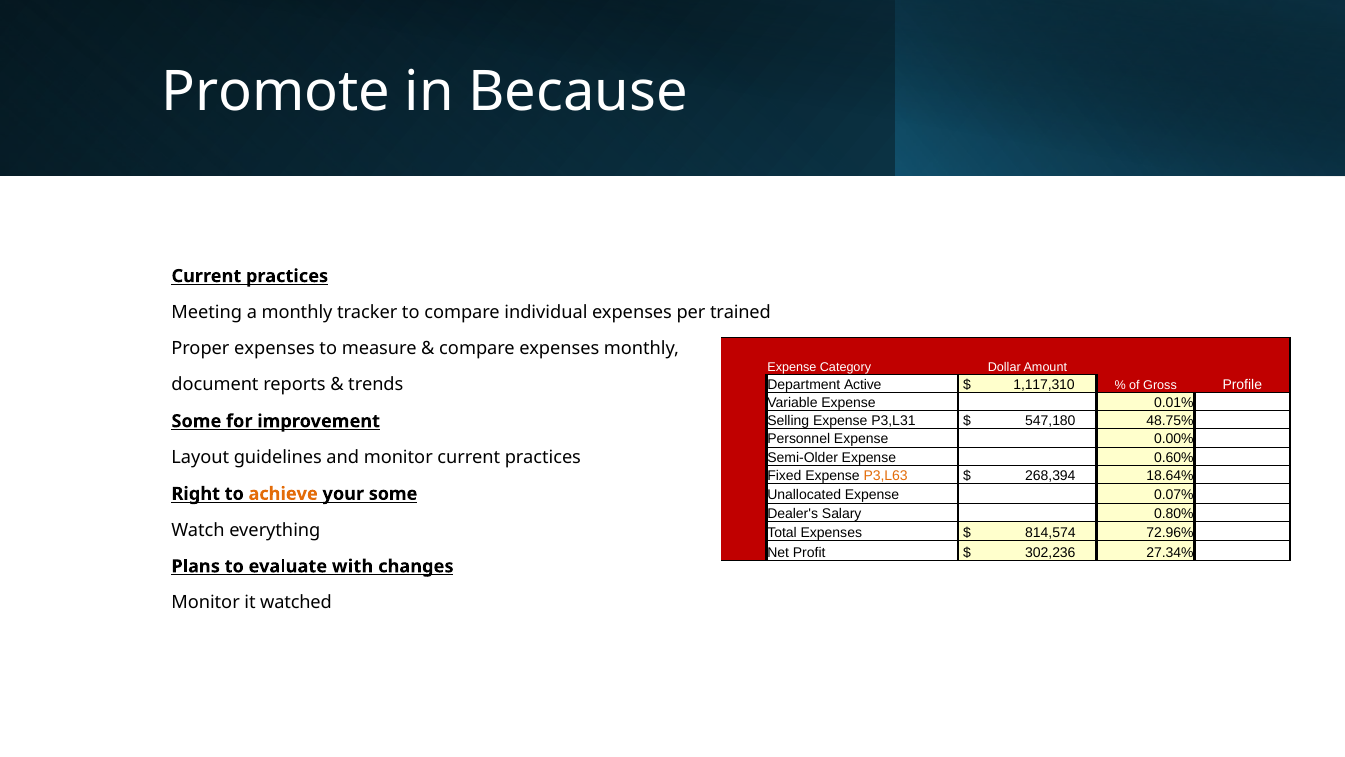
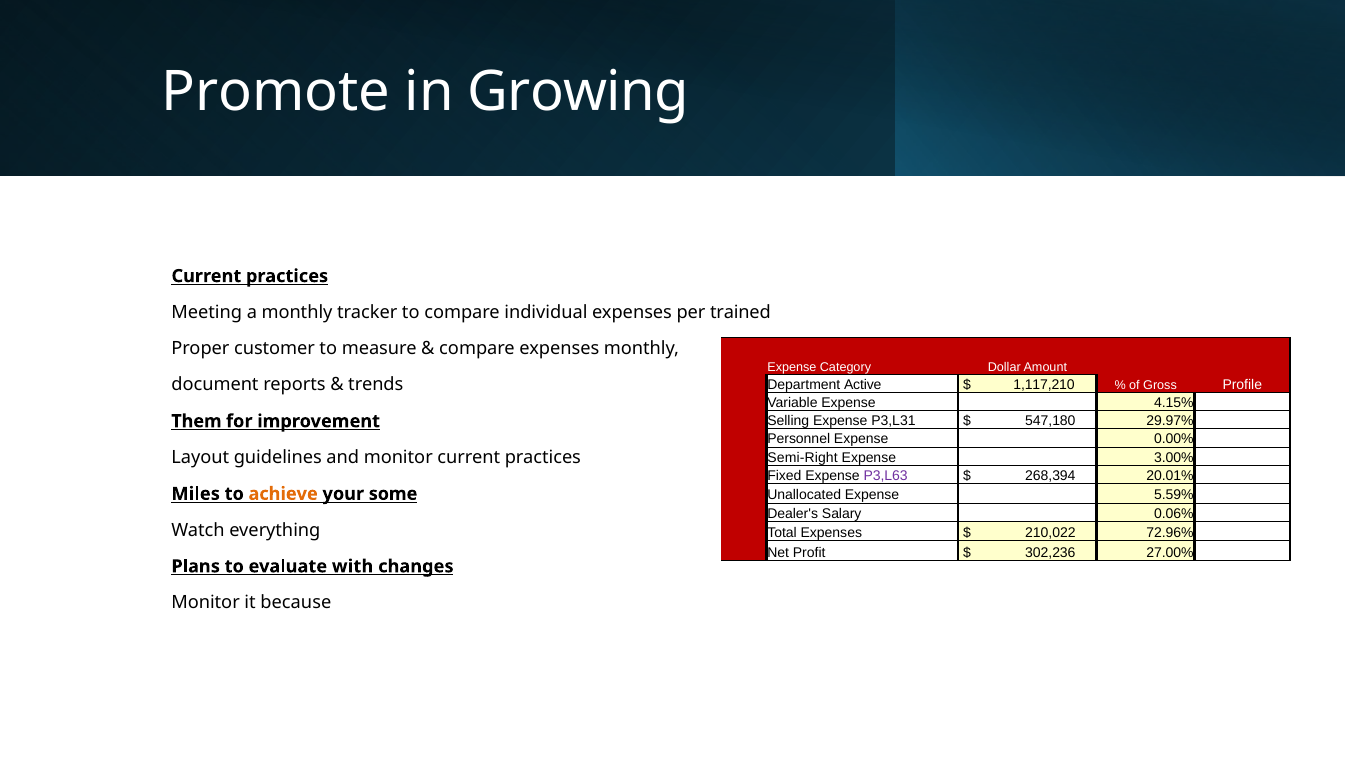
Because: Because -> Growing (578, 92)
Proper expenses: expenses -> customer (275, 348)
1,117,310: 1,117,310 -> 1,117,210 (1044, 384)
0.01%: 0.01% -> 4.15% (1174, 403)
48.75%: 48.75% -> 29.97% (1170, 421)
Some: Some -> Them (196, 421)
Semi-Older: Semi-Older -> Semi-Right (803, 457)
0.60%: 0.60% -> 3.00% (1174, 457)
P3,L63 colour: orange -> purple (886, 475)
18.64%: 18.64% -> 20.01% (1170, 475)
0.07%: 0.07% -> 5.59% (1174, 495)
Right: Right -> Miles (196, 494)
0.80%: 0.80% -> 0.06% (1174, 513)
814,574: 814,574 -> 210,022 (1050, 533)
27.34%: 27.34% -> 27.00% (1170, 552)
watched: watched -> because (296, 602)
